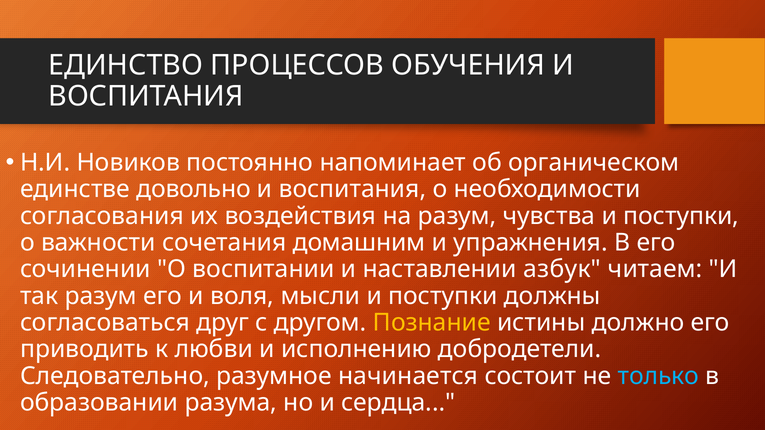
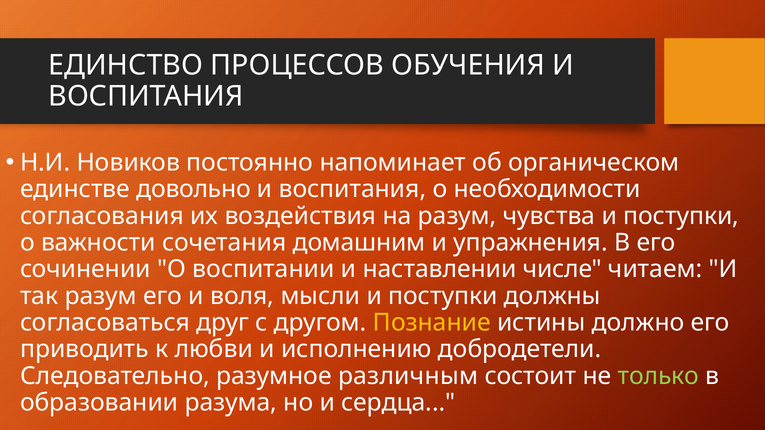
азбук: азбук -> числе (562, 269)
начинается: начинается -> различным (408, 376)
только colour: light blue -> light green (658, 376)
